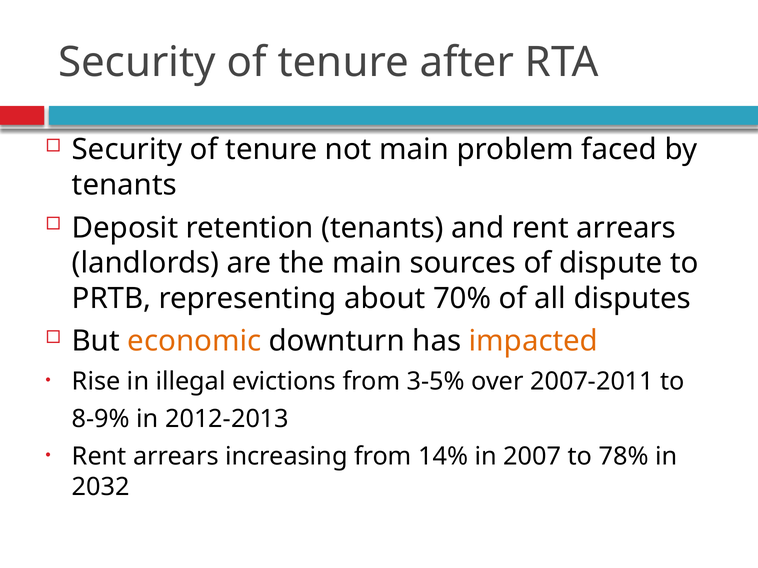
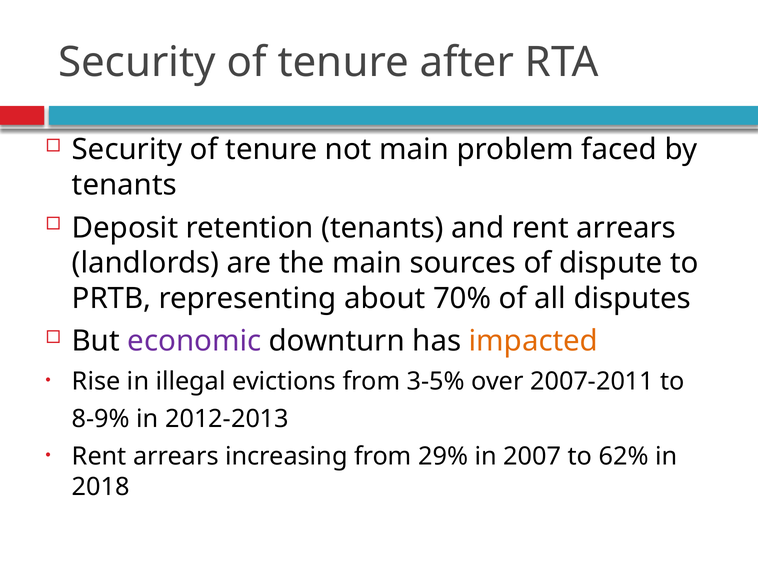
economic colour: orange -> purple (194, 342)
14%: 14% -> 29% (443, 457)
78%: 78% -> 62% (624, 457)
2032: 2032 -> 2018 (101, 487)
